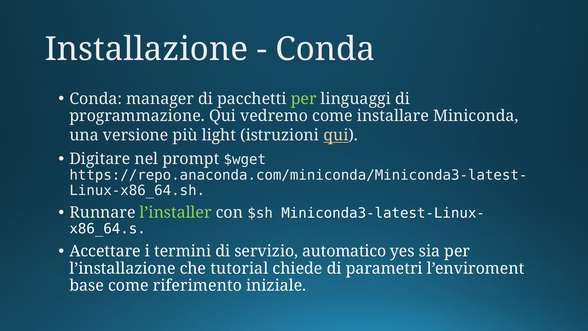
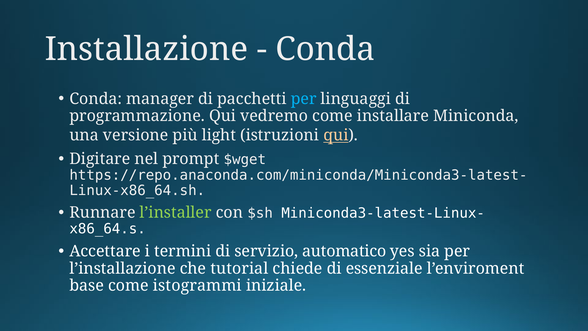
per colour: light green -> light blue (304, 99)
parametri: parametri -> essenziale (384, 268)
riferimento: riferimento -> istogrammi (197, 285)
